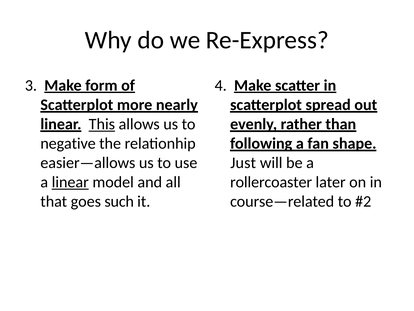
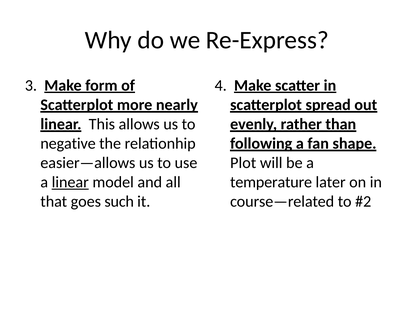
This underline: present -> none (102, 124)
Just: Just -> Plot (243, 163)
rollercoaster: rollercoaster -> temperature (271, 182)
